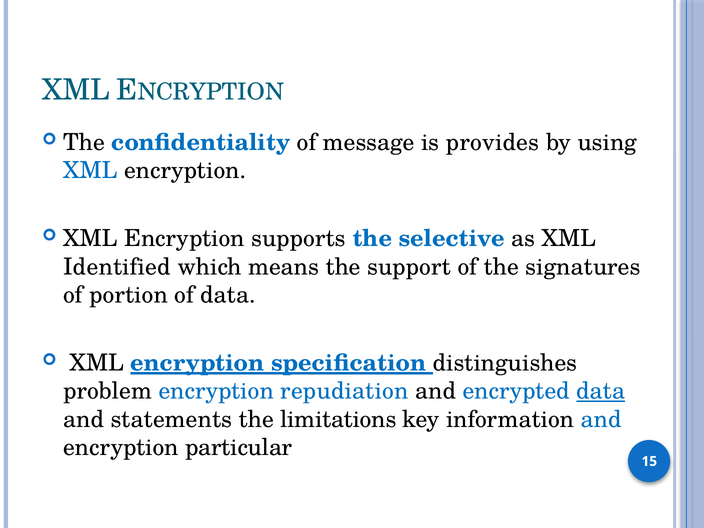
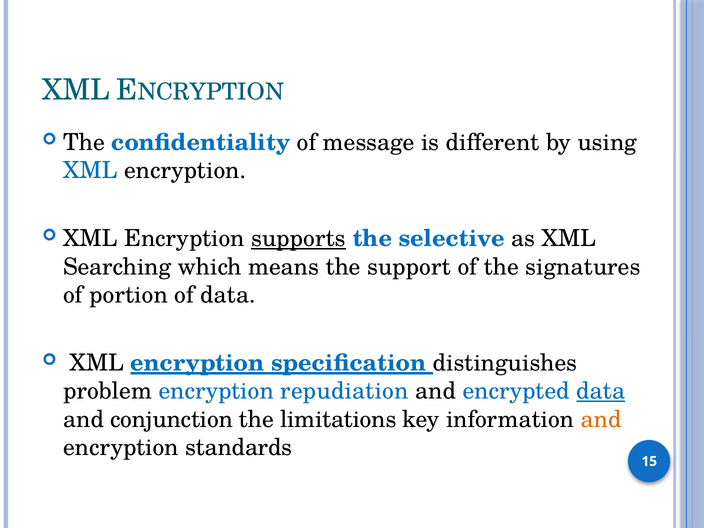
provides: provides -> different (493, 142)
supports underline: none -> present (298, 239)
Identified: Identified -> Searching (117, 267)
statements: statements -> conjunction (172, 419)
and colour: blue -> orange (601, 419)
particular: particular -> standards (239, 447)
